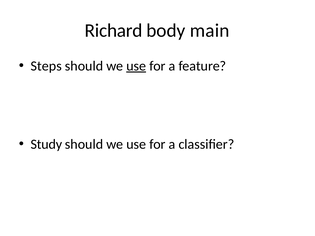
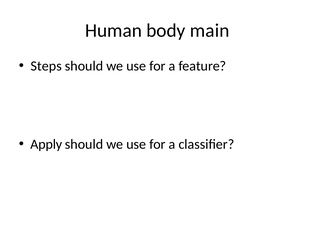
Richard: Richard -> Human (113, 30)
use underline: present -> none (136, 66)
Study: Study -> Apply (46, 145)
